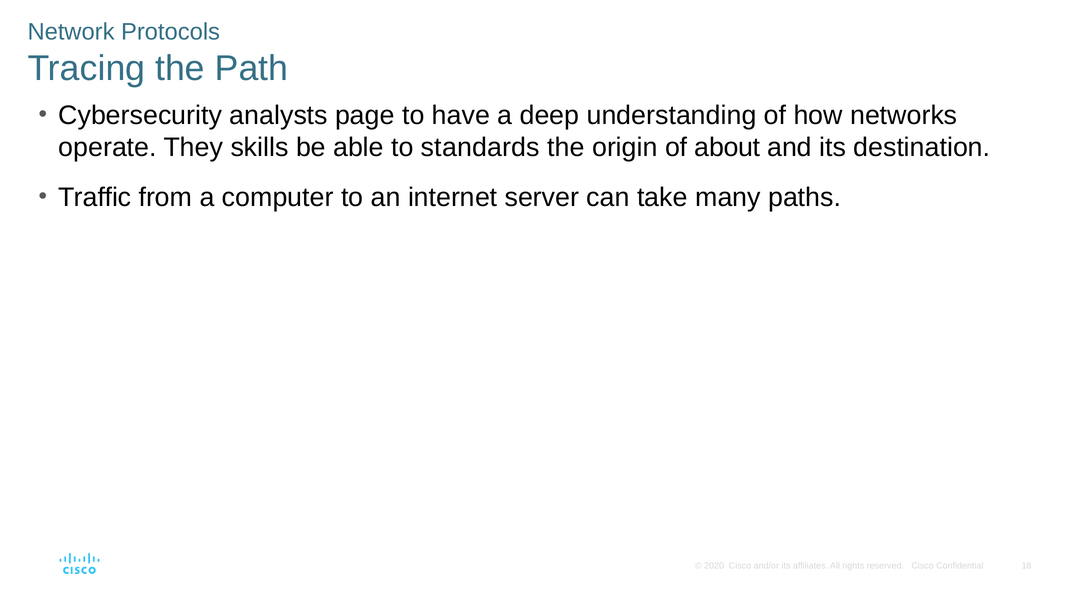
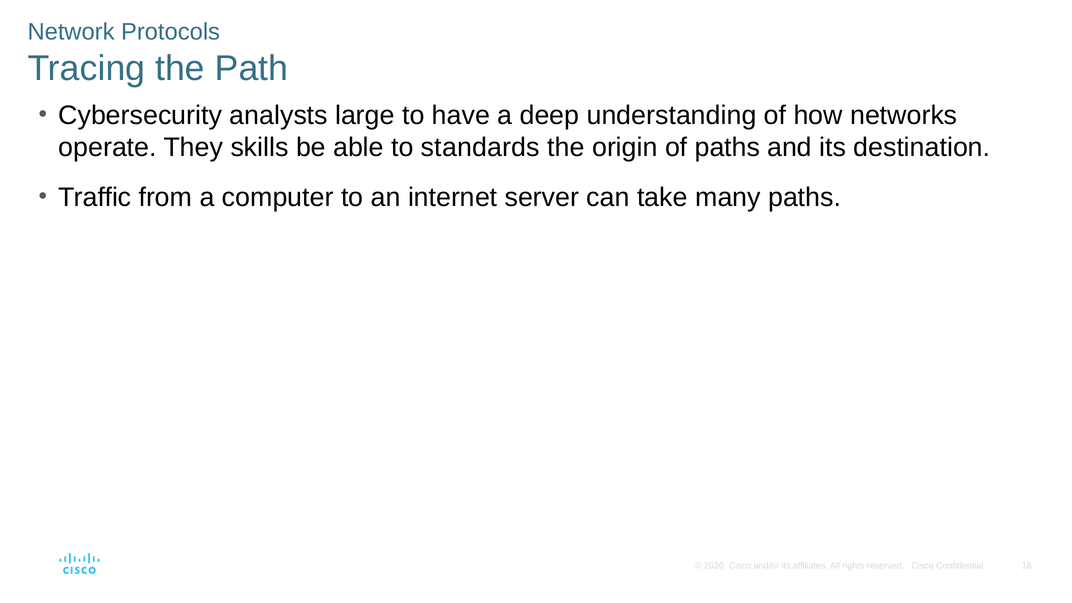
page: page -> large (365, 115)
of about: about -> paths (727, 147)
